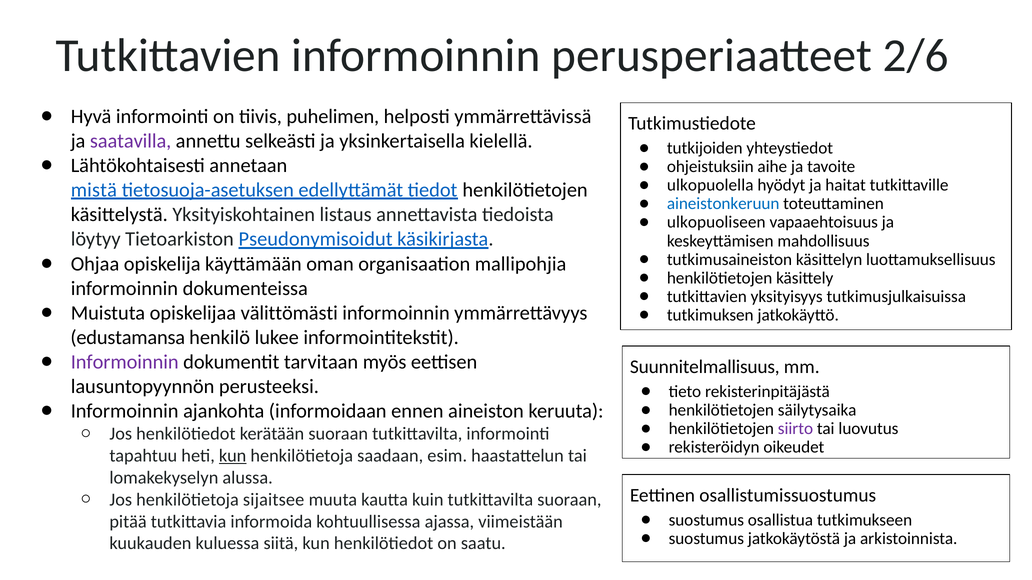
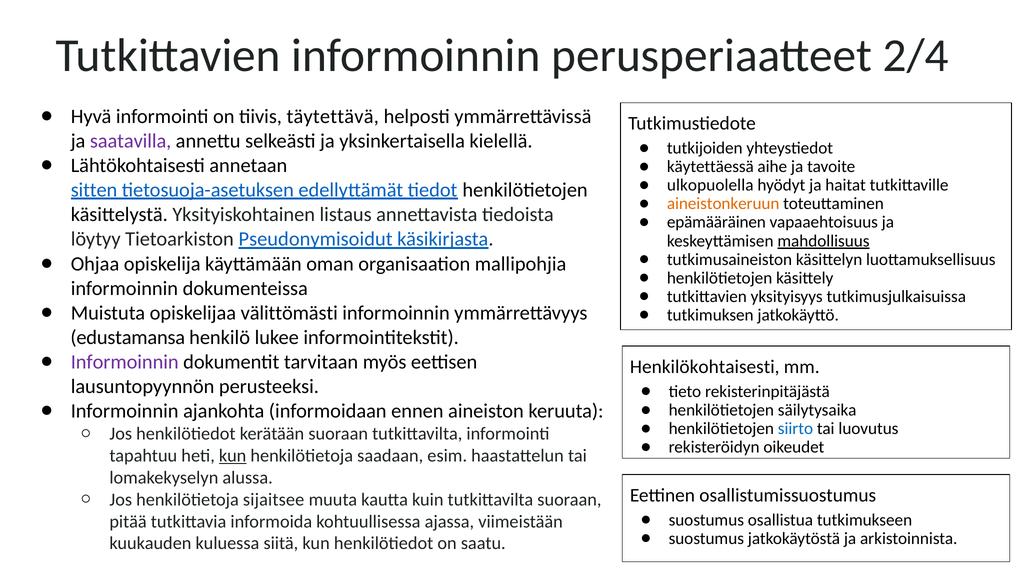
2/6: 2/6 -> 2/4 (916, 56)
puhelimen: puhelimen -> täytettävä (333, 117)
ohjeistuksiin: ohjeistuksiin -> käytettäessä (710, 167)
mistä: mistä -> sitten (94, 190)
aineistonkeruun colour: blue -> orange (723, 204)
ulkopuoliseen: ulkopuoliseen -> epämääräinen (716, 223)
mahdollisuus underline: none -> present (823, 241)
Suunnitelmallisuus: Suunnitelmallisuus -> Henkilökohtaisesti (705, 367)
siirto colour: purple -> blue (795, 429)
